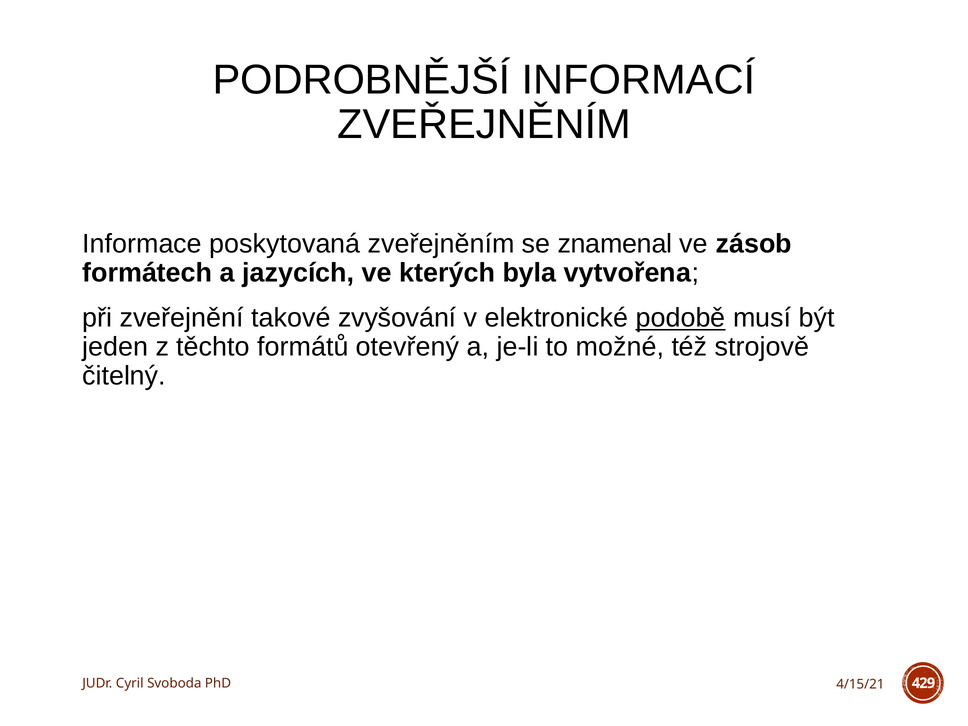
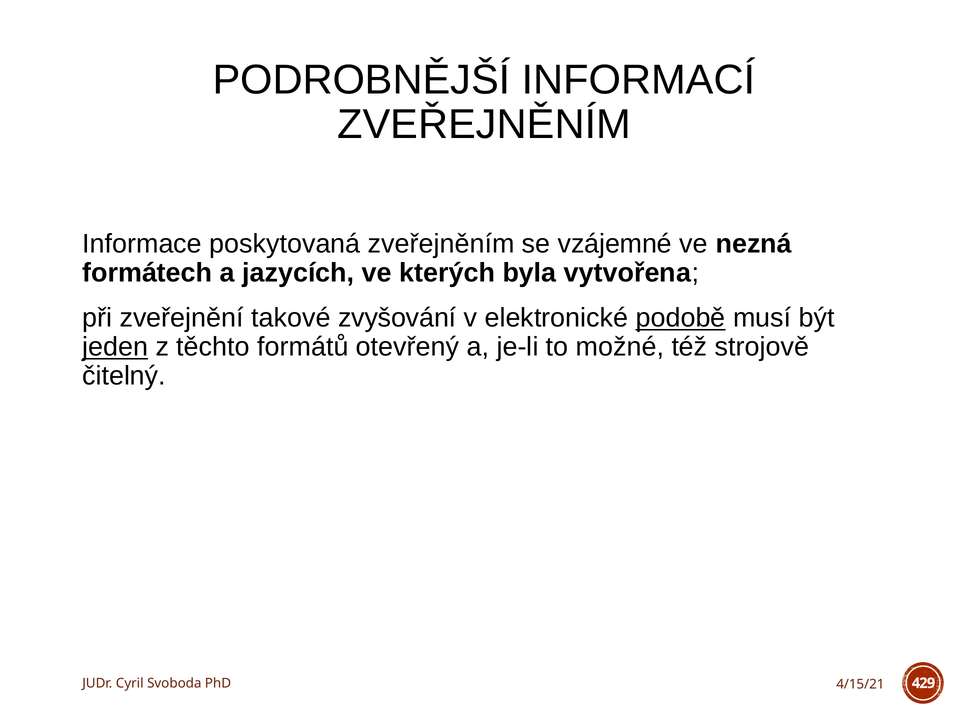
znamenal: znamenal -> vzájemné (615, 244)
zásob: zásob -> nezná (754, 244)
jeden underline: none -> present (115, 347)
